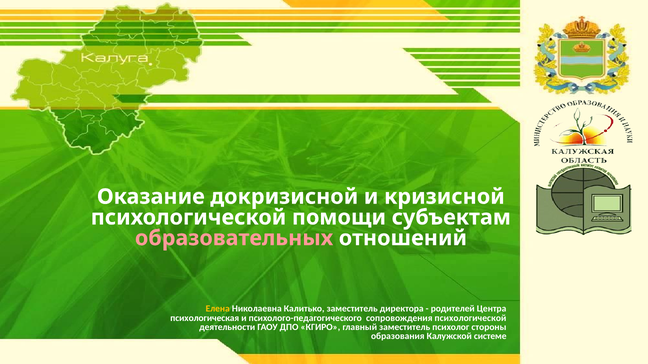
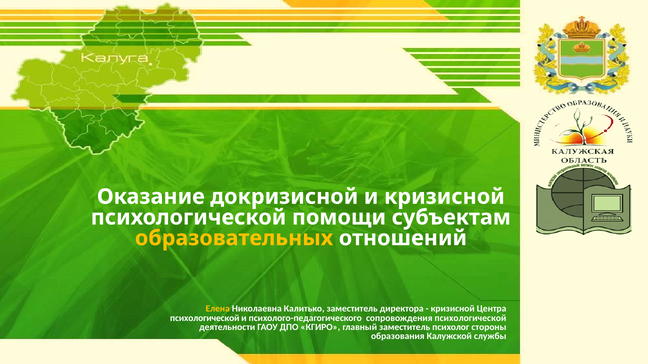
образовательных colour: pink -> yellow (234, 238)
родителей: родителей -> кризисной (453, 309)
психологическая: психологическая -> психологической (205, 318)
системе: системе -> службы (490, 336)
